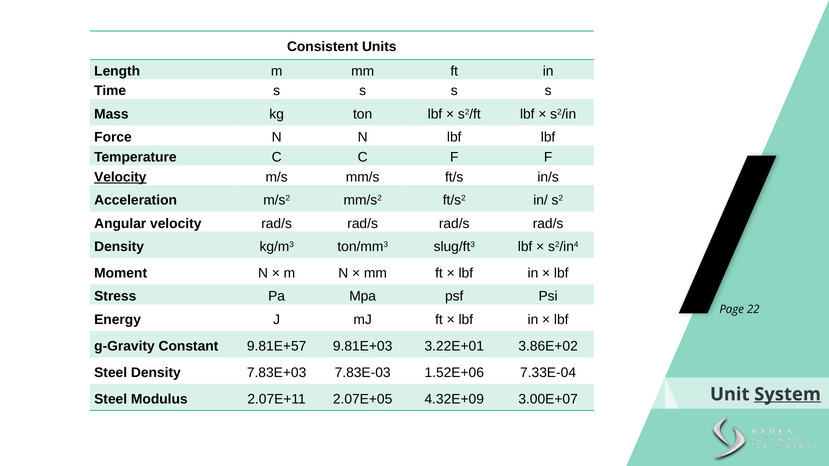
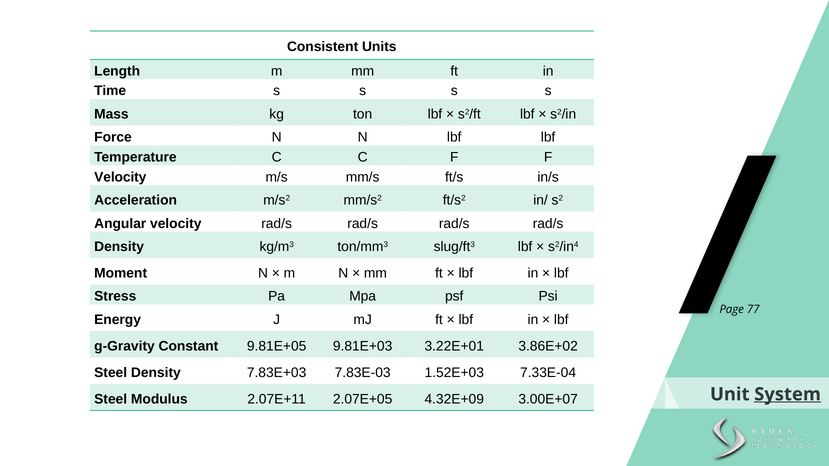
Velocity underline: present -> none (120, 177)
22: 22 -> 77 (753, 309)
9.81E+57: 9.81E+57 -> 9.81E+05 (277, 346)
1.52E+06: 1.52E+06 -> 1.52E+03 (454, 373)
